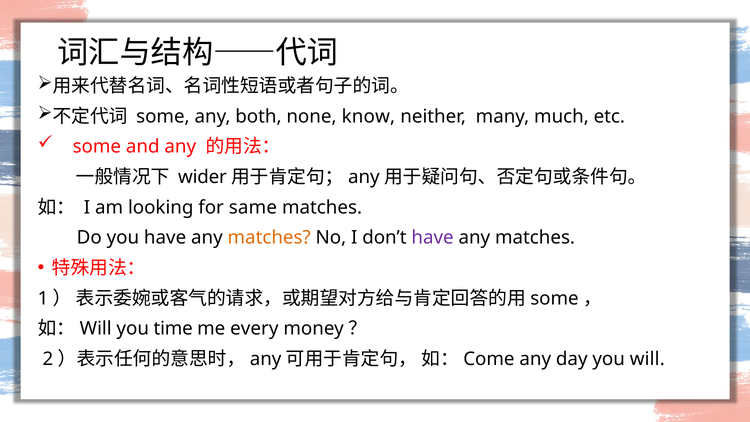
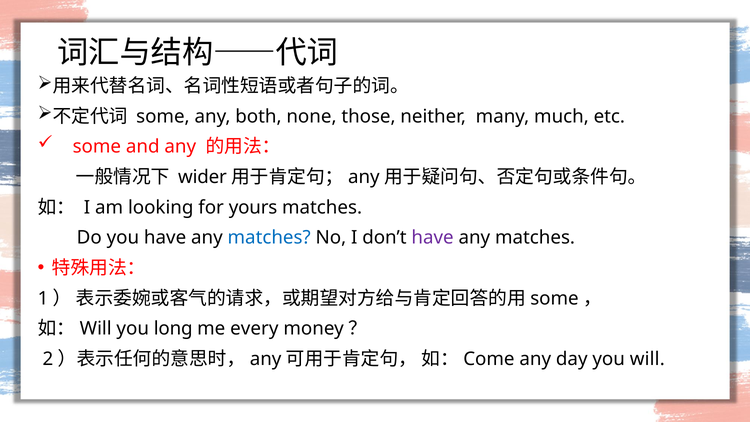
know: know -> those (368, 116)
same: same -> yours (253, 207)
matches colour: orange -> blue (269, 238)
time: time -> long (173, 329)
